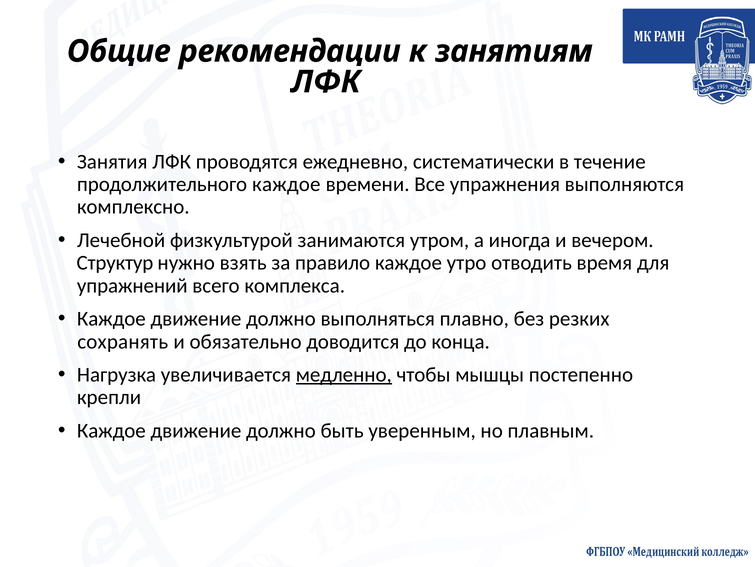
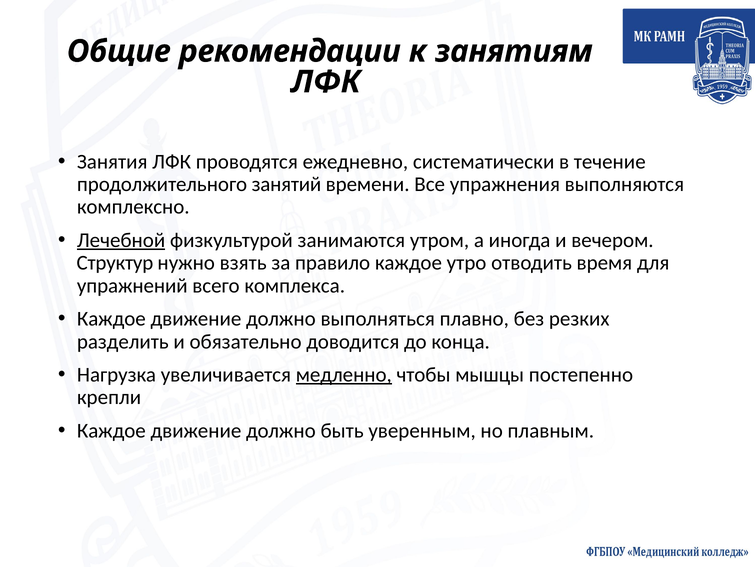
продолжительного каждое: каждое -> занятий (287, 184)
Лечебной underline: none -> present (121, 240)
сохранять: сохранять -> разделить (123, 341)
